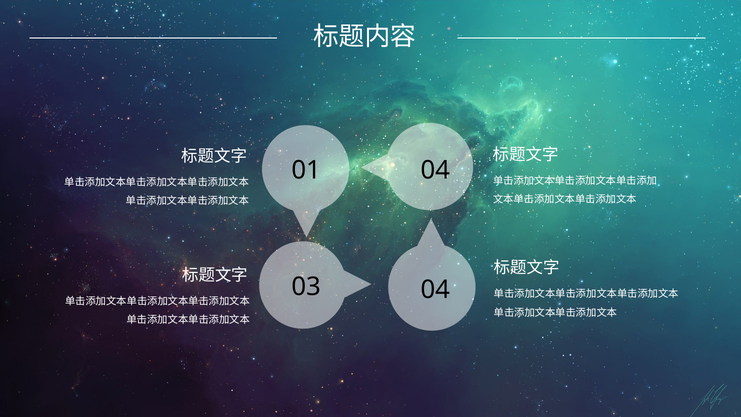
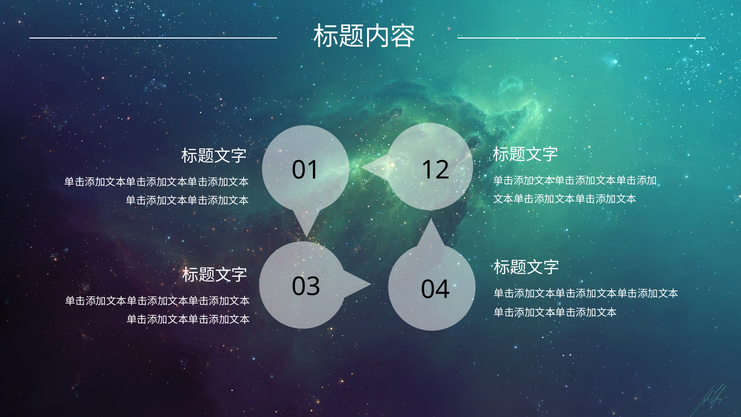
01 04: 04 -> 12 (435, 170)
